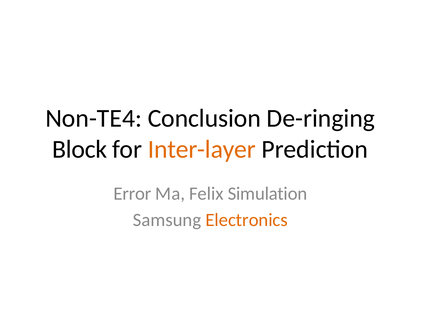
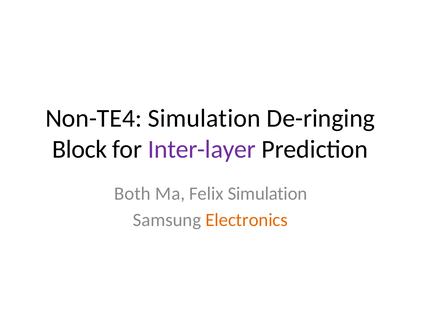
Non-TE4 Conclusion: Conclusion -> Simulation (204, 118)
Inter-layer colour: orange -> purple (202, 149)
Error: Error -> Both (132, 194)
